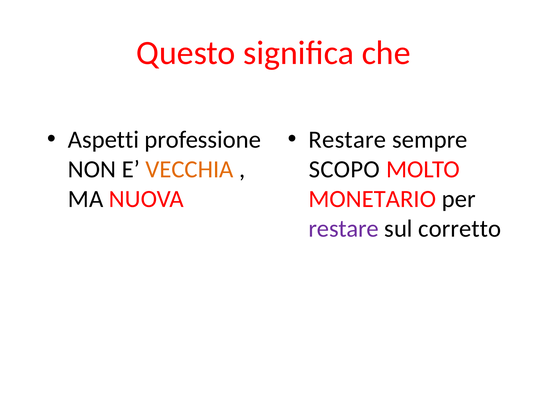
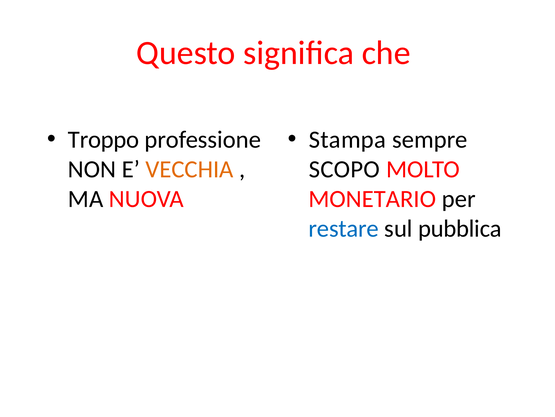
Aspetti: Aspetti -> Troppo (104, 140)
Restare: Restare -> Stampa (347, 140)
restare colour: purple -> blue (344, 228)
corretto: corretto -> pubblica (460, 228)
